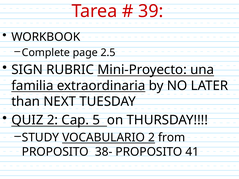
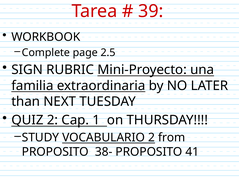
5: 5 -> 1 (96, 120)
